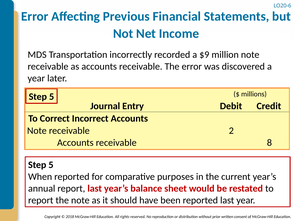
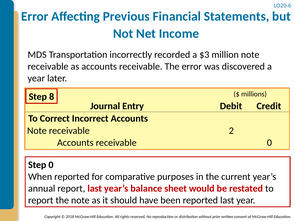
$9: $9 -> $3 (204, 55)
5: 5 -> 8 (52, 97)
receivable 8: 8 -> 0 (269, 143)
5: 5 -> 0 (51, 165)
